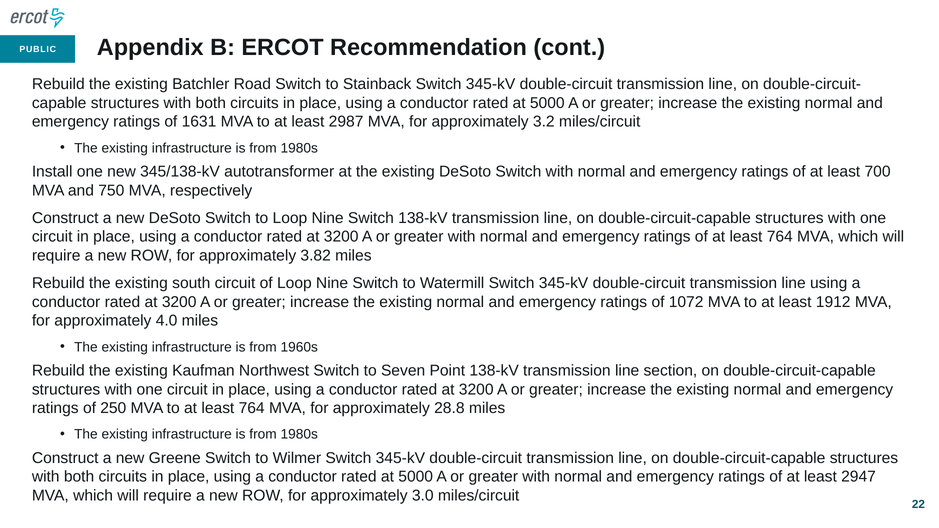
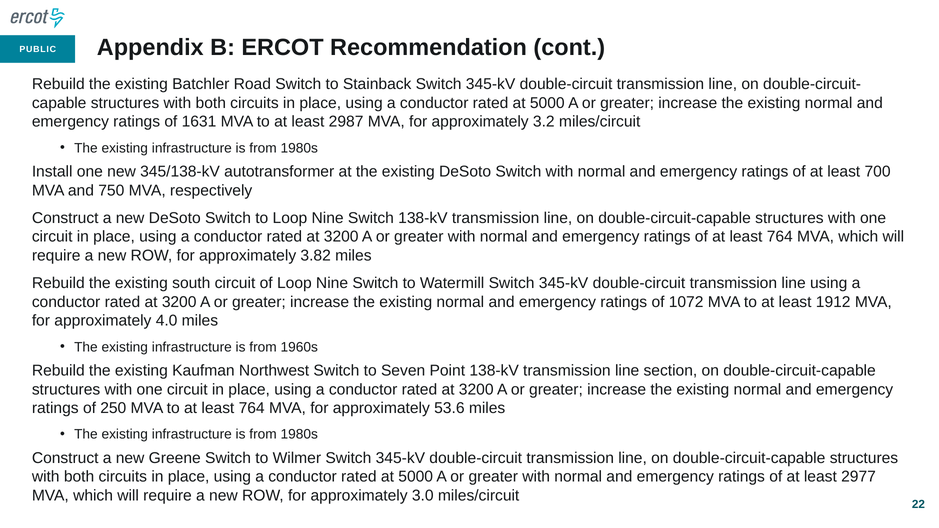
28.8: 28.8 -> 53.6 (449, 408)
2947: 2947 -> 2977 (859, 477)
